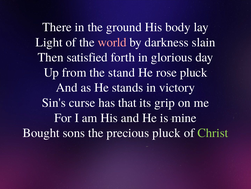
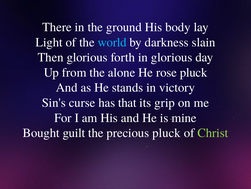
world colour: pink -> light blue (112, 42)
Then satisfied: satisfied -> glorious (87, 57)
stand: stand -> alone (122, 72)
sons: sons -> guilt (74, 132)
